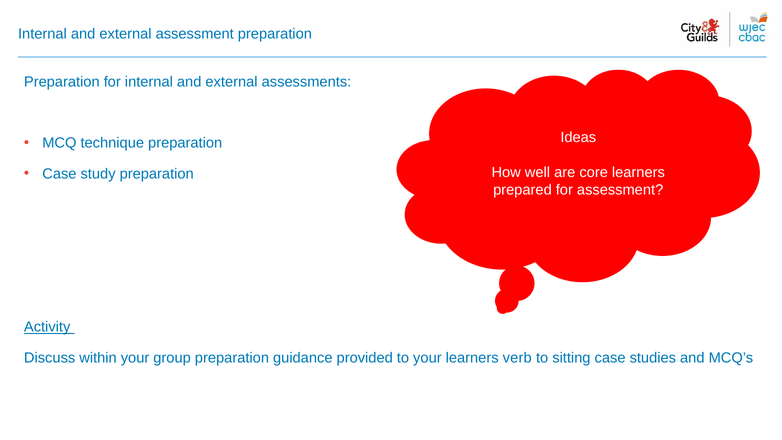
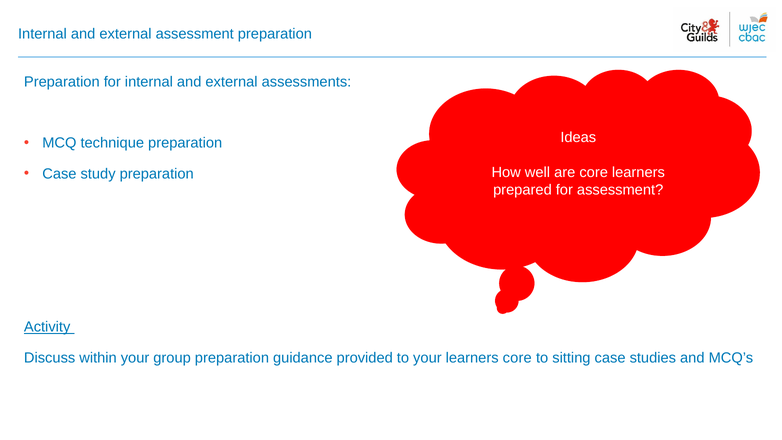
learners verb: verb -> core (517, 358)
